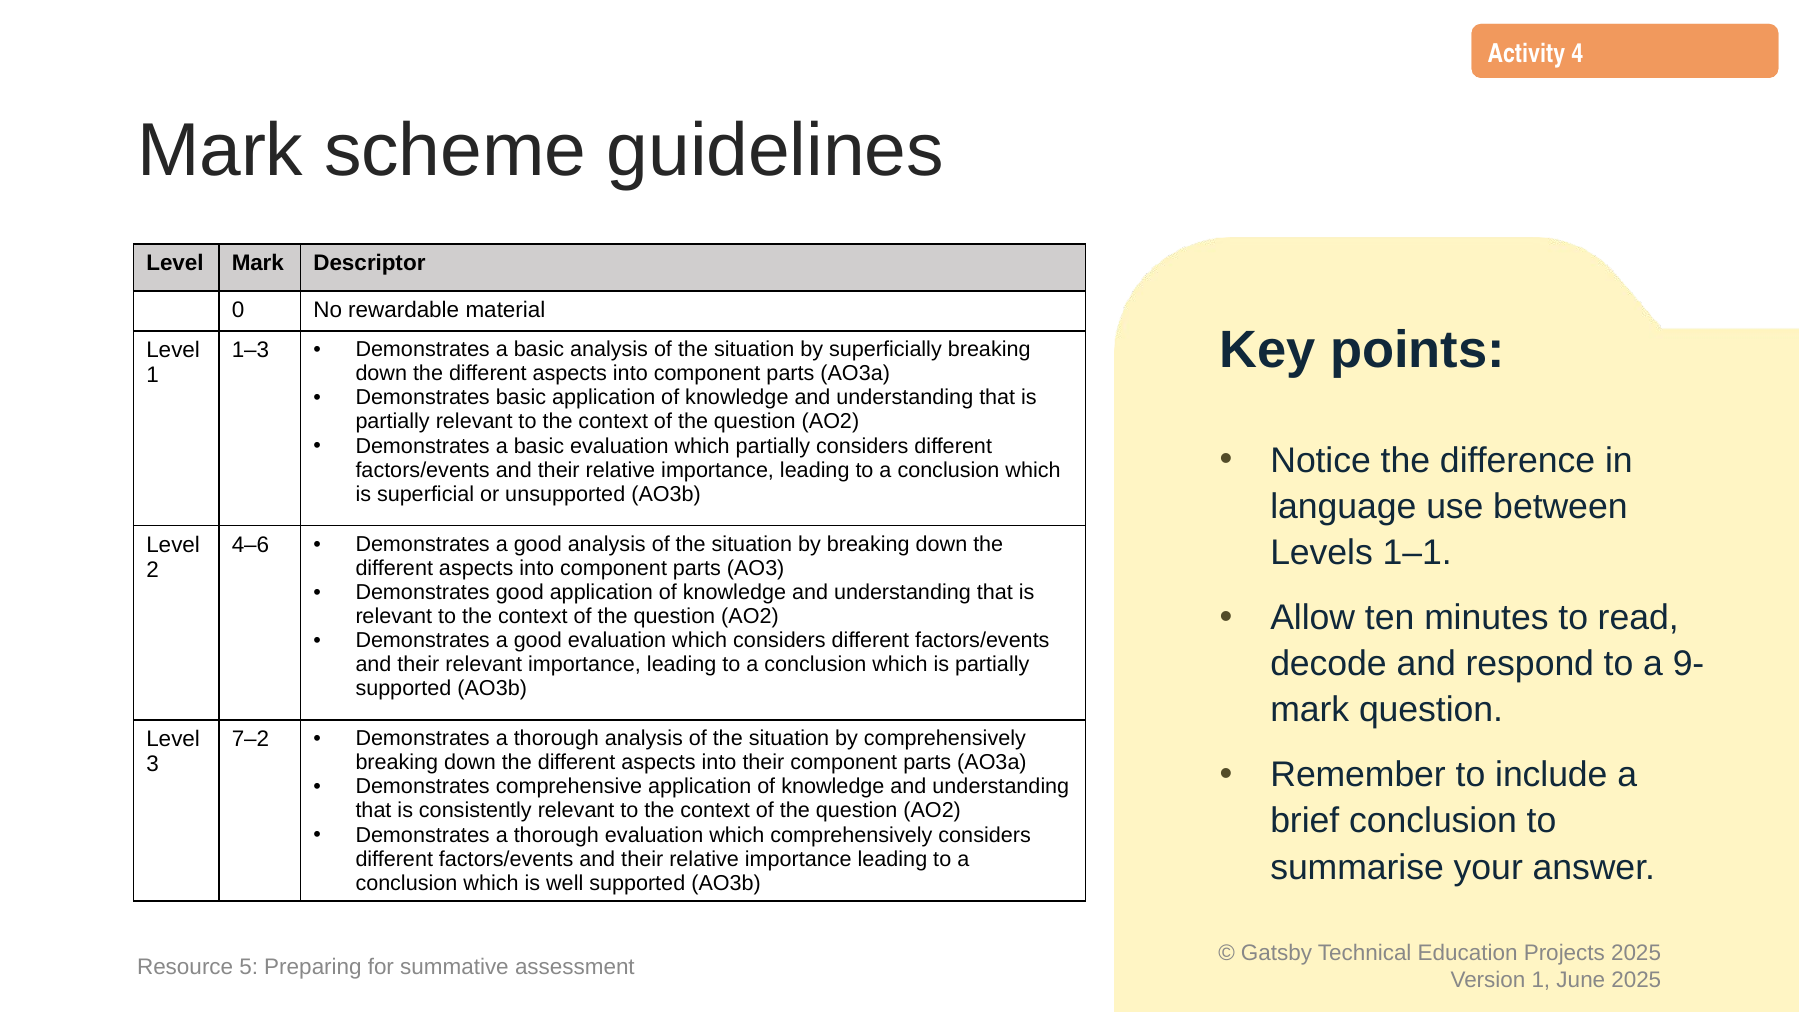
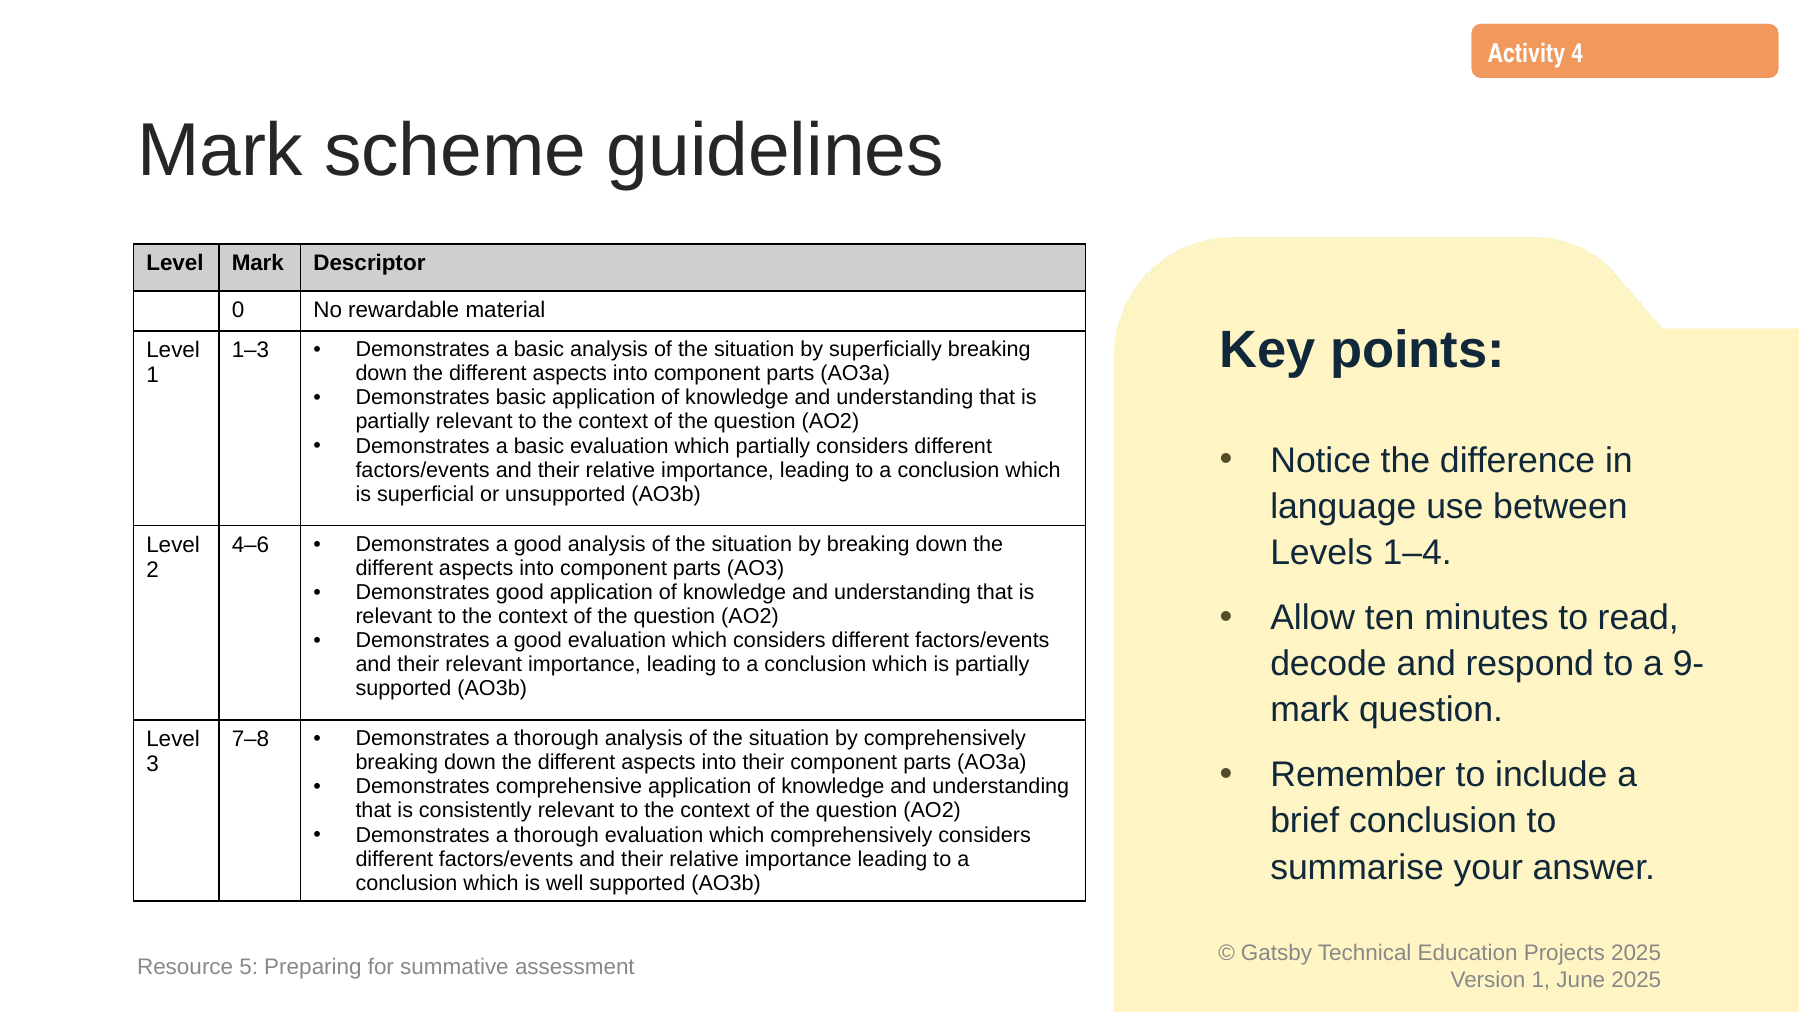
1–1: 1–1 -> 1–4 (1417, 553)
7–2: 7–2 -> 7–8 (250, 739)
